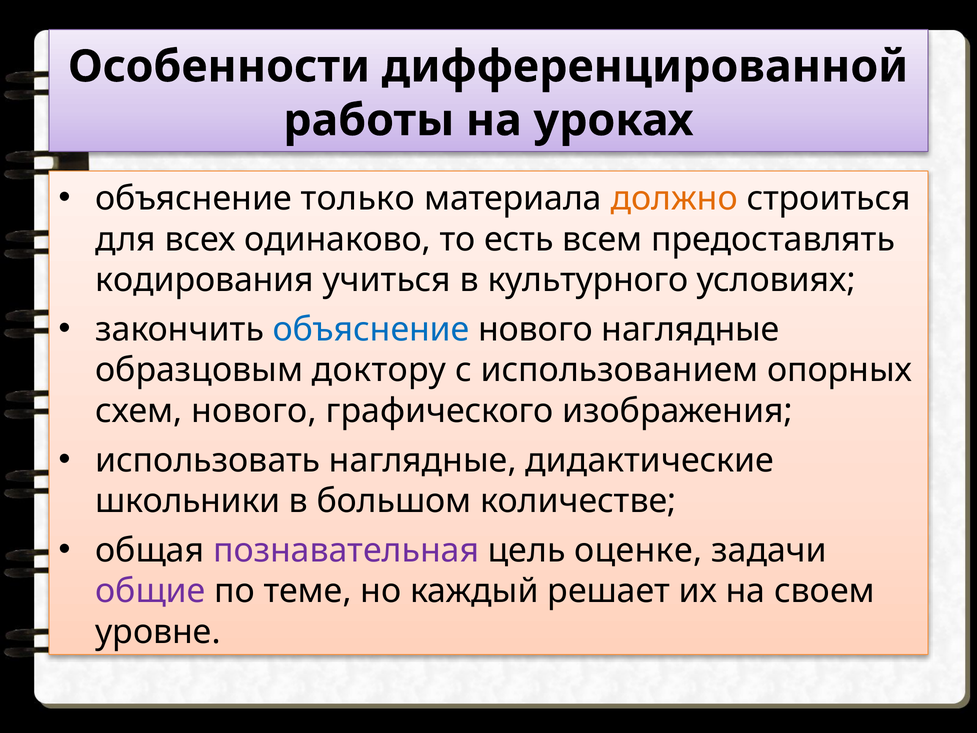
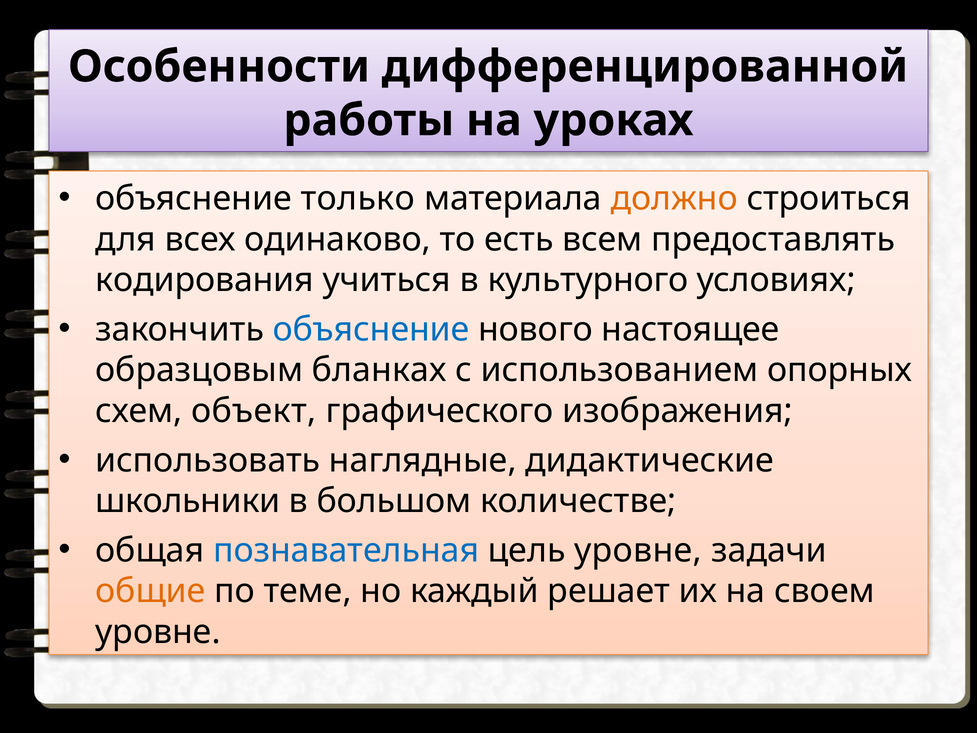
нового наглядные: наглядные -> настоящее (690, 329)
доктору: доктору -> бланках (379, 370)
схем нового: нового -> объект (254, 411)
познавательная colour: purple -> blue (346, 550)
цель оценке: оценке -> уровне (638, 550)
общие colour: purple -> orange (150, 591)
